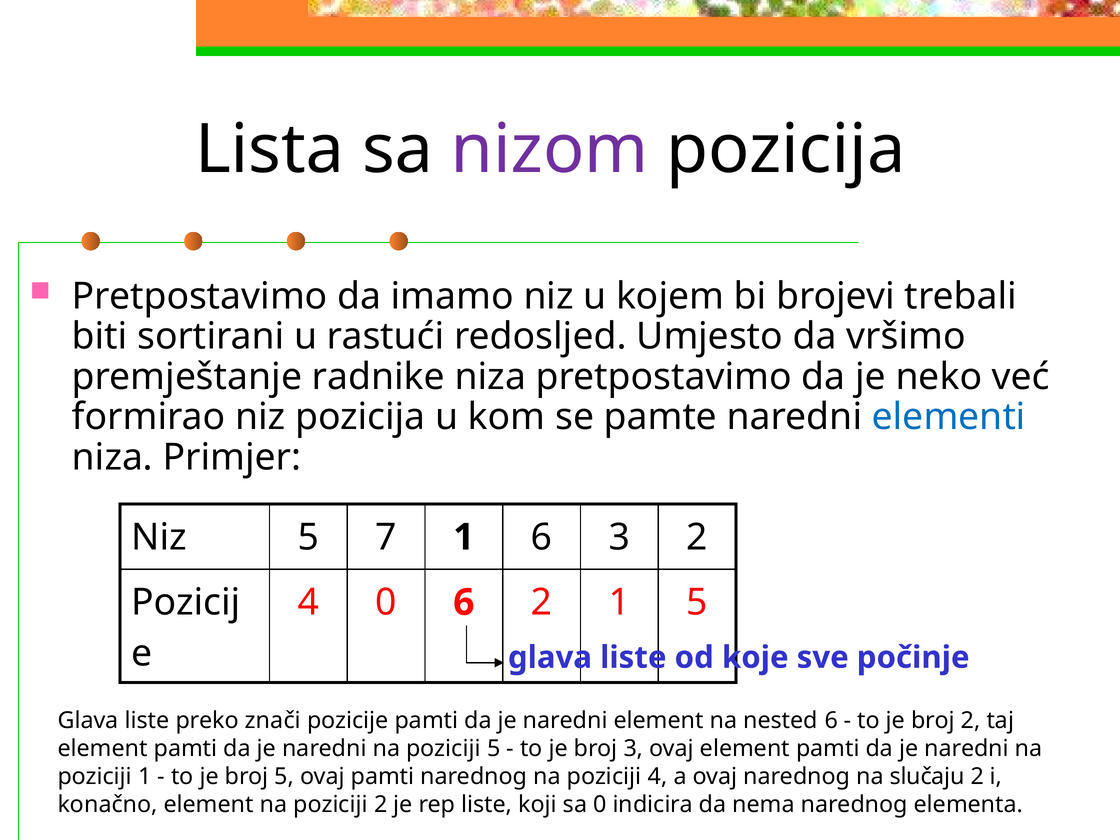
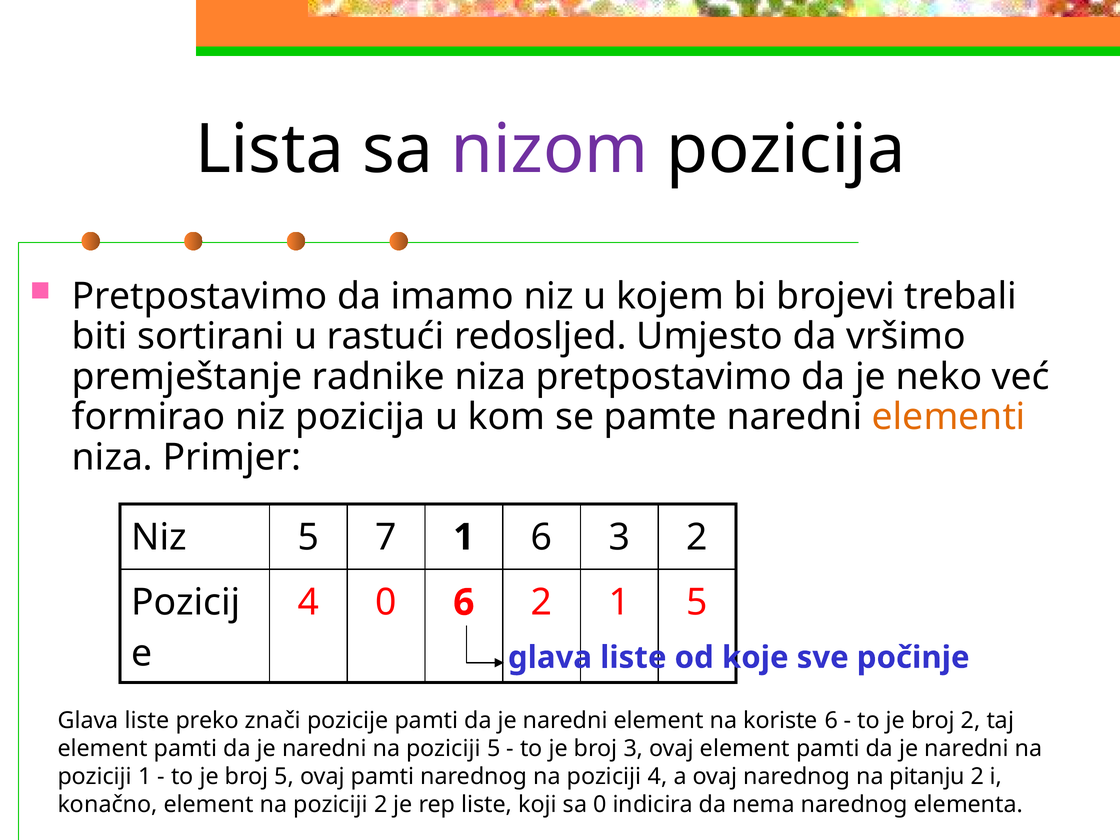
elementi colour: blue -> orange (949, 417)
nested: nested -> koriste (780, 721)
slučaju: slučaju -> pitanju (927, 777)
